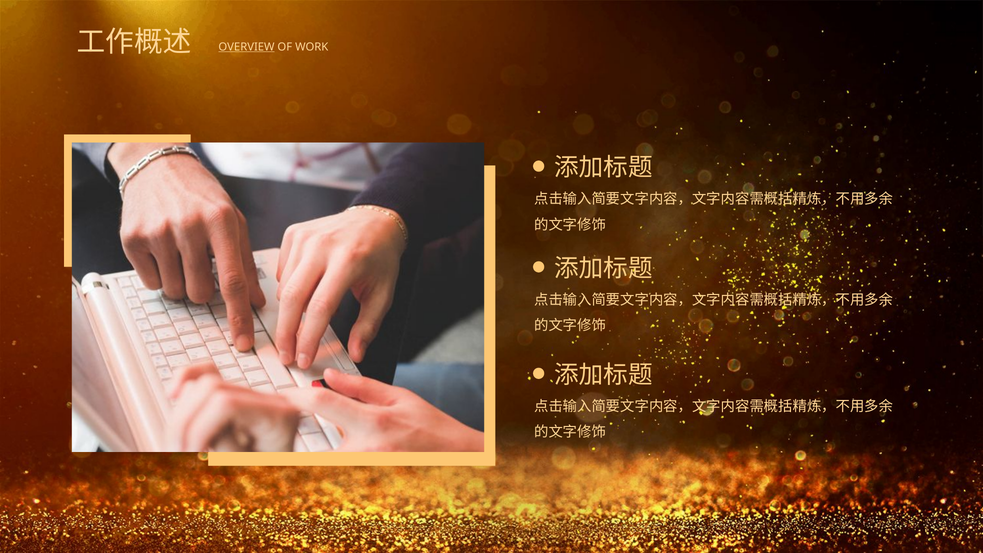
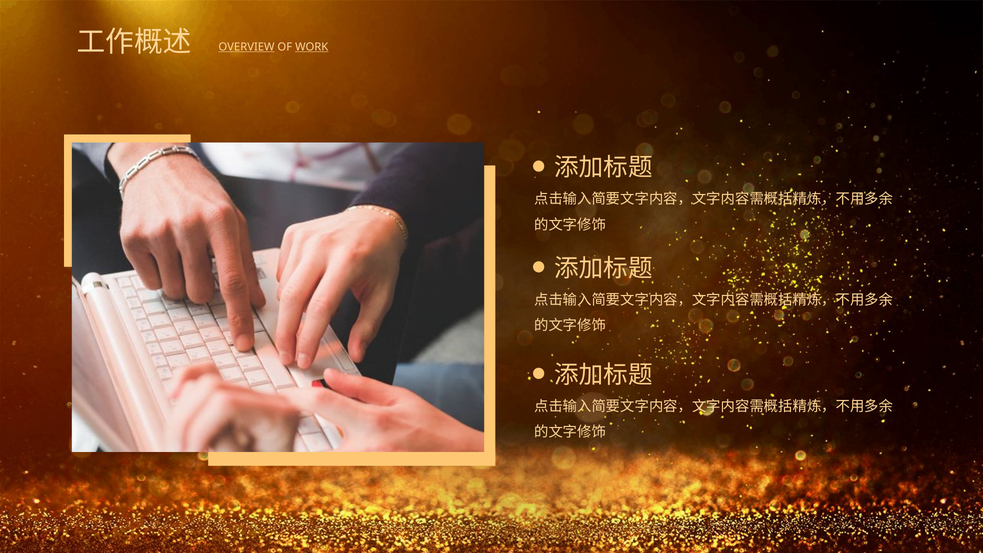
WORK underline: none -> present (312, 47)
